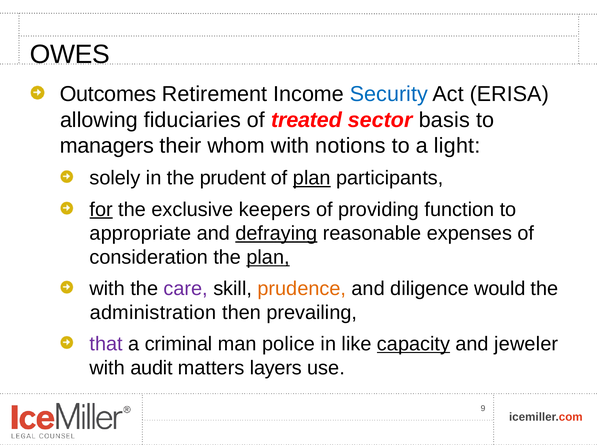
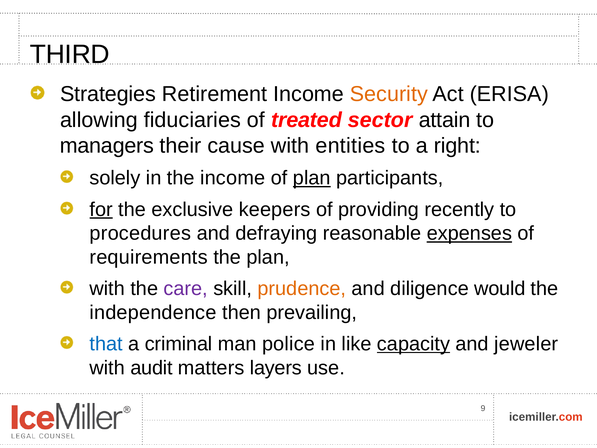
OWES: OWES -> THIRD (70, 54)
Outcomes: Outcomes -> Strategies (108, 94)
Security colour: blue -> orange (389, 94)
basis: basis -> attain (445, 120)
whom: whom -> cause (236, 146)
notions: notions -> entities (350, 146)
light: light -> right (457, 146)
the prudent: prudent -> income (233, 178)
function: function -> recently (459, 209)
appropriate: appropriate -> procedures (140, 233)
defraying underline: present -> none (276, 233)
expenses underline: none -> present (469, 233)
consideration: consideration -> requirements (149, 257)
plan underline: present -> none (268, 257)
administration: administration -> independence (153, 312)
that colour: purple -> blue (106, 344)
